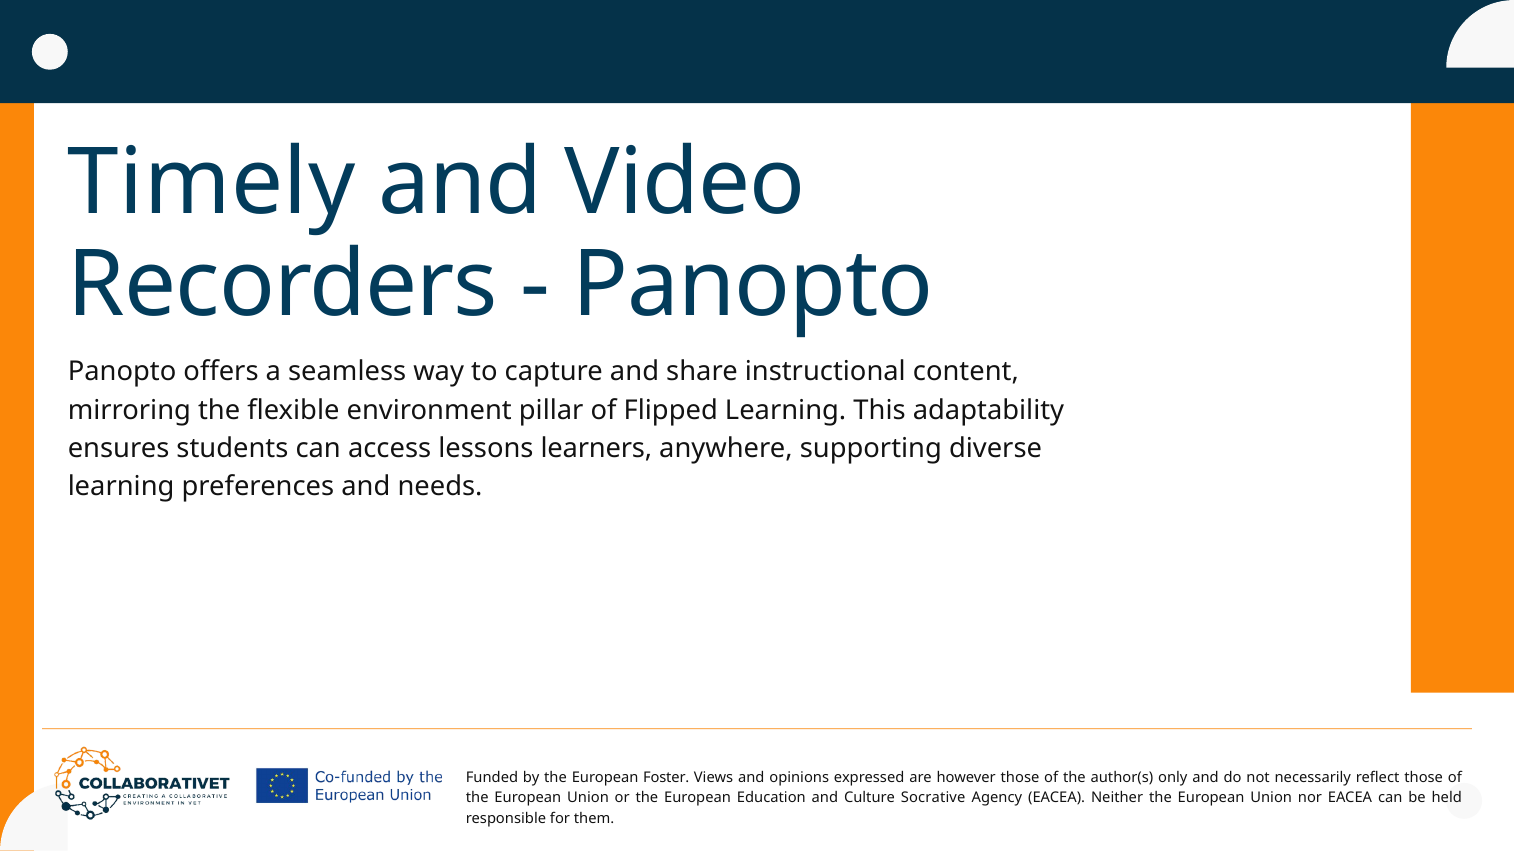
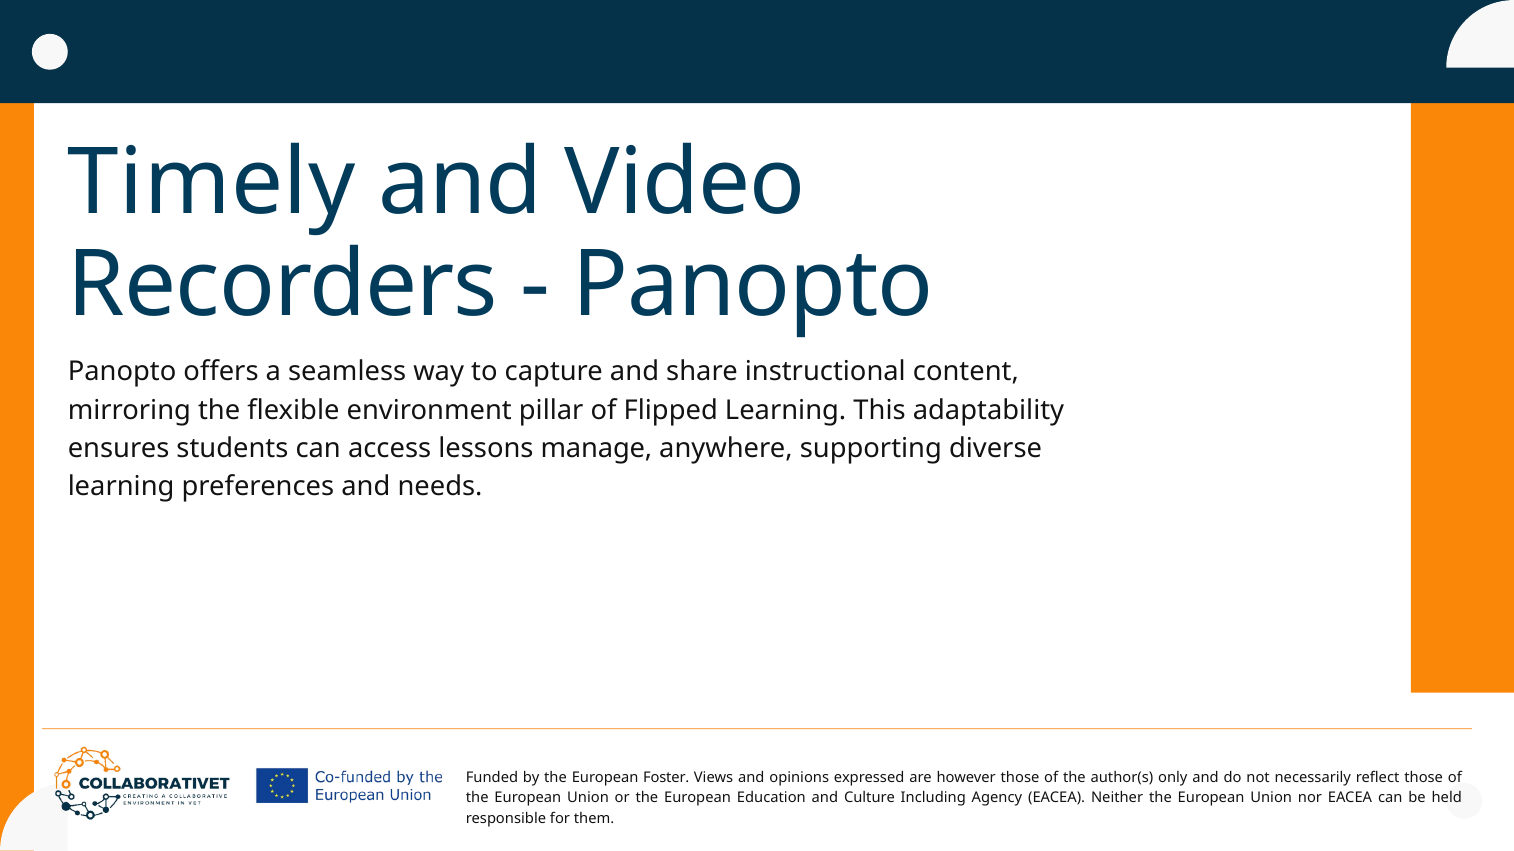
learners: learners -> manage (596, 449)
Socrative: Socrative -> Including (933, 799)
